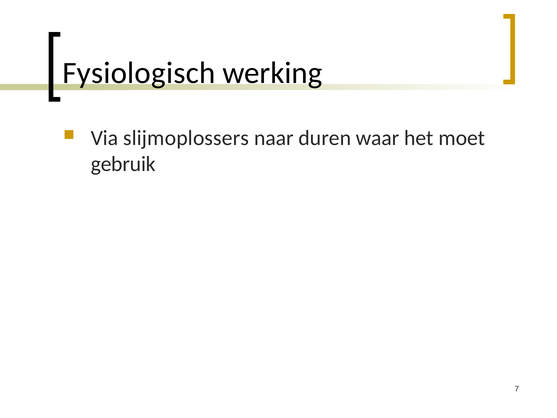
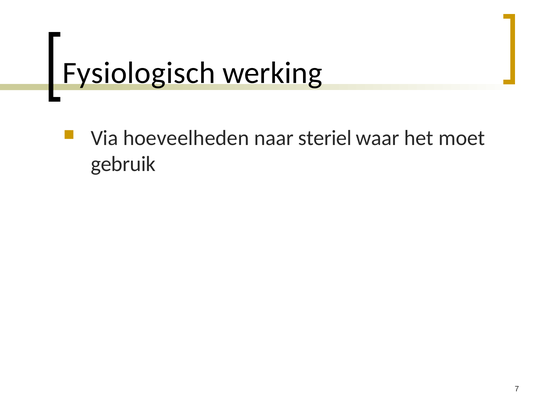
slijmoplossers: slijmoplossers -> hoeveelheden (186, 138)
duren: duren -> steriel (325, 138)
